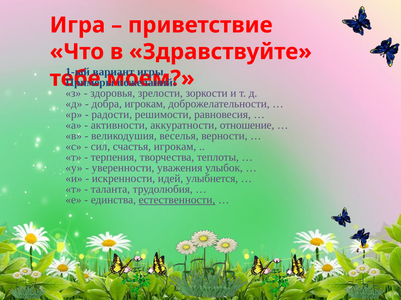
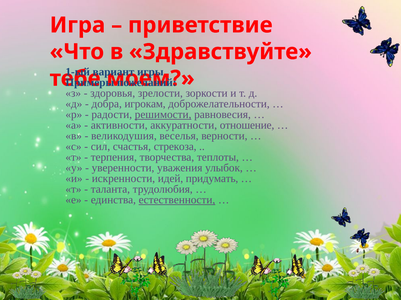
решимости underline: none -> present (163, 115)
счастья игрокам: игрокам -> стрекоза (175, 147)
улыбнется: улыбнется -> придумать (212, 179)
